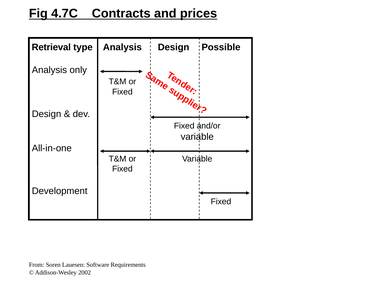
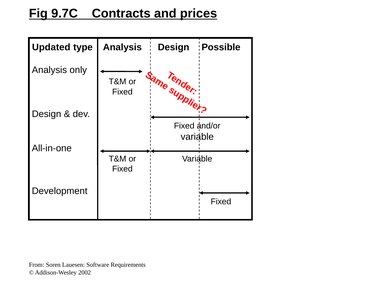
4.7C: 4.7C -> 9.7C (65, 14)
Retrieval: Retrieval -> Updated (51, 47)
